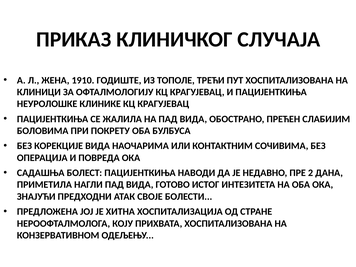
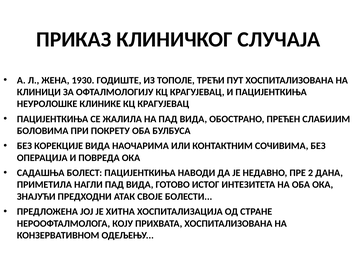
1910: 1910 -> 1930 (83, 80)
